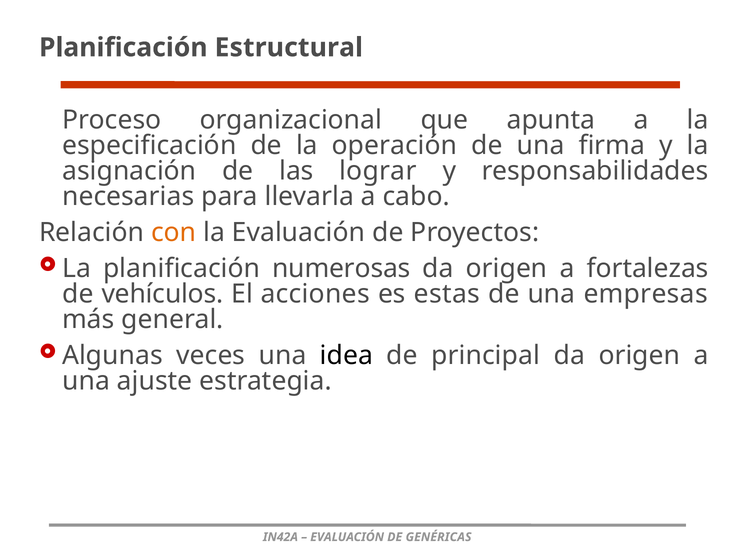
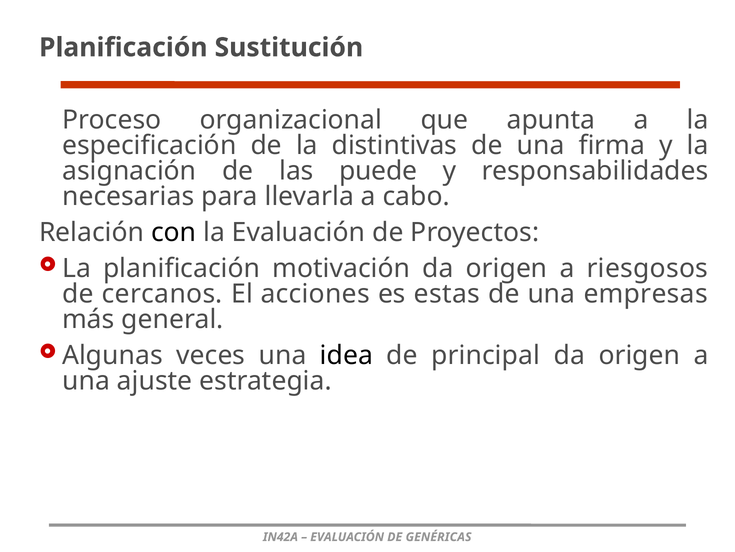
Estructural: Estructural -> Sustitución (289, 47)
operación: operación -> distintivas (395, 145)
lograr: lograr -> puede (378, 171)
con colour: orange -> black (174, 232)
numerosas: numerosas -> motivación (341, 268)
fortalezas: fortalezas -> riesgosos (647, 268)
vehículos: vehículos -> cercanos (162, 294)
